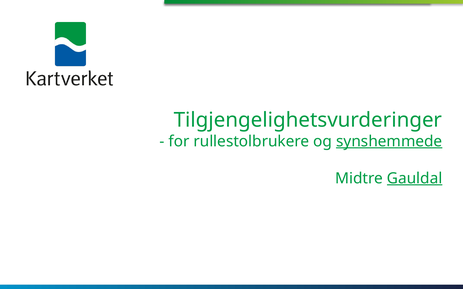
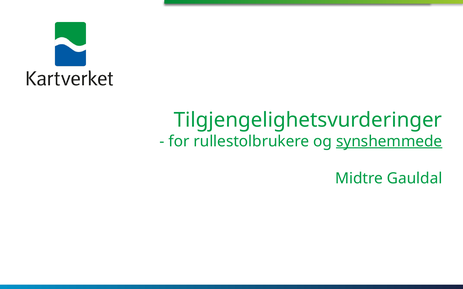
Gauldal underline: present -> none (415, 179)
